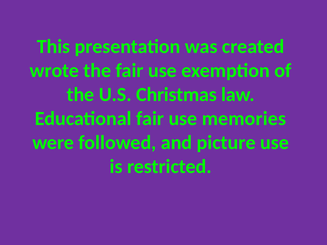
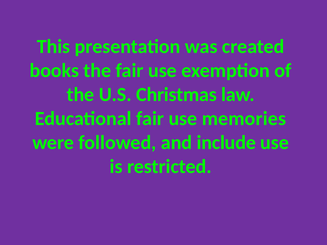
wrote: wrote -> books (54, 71)
picture: picture -> include (226, 143)
